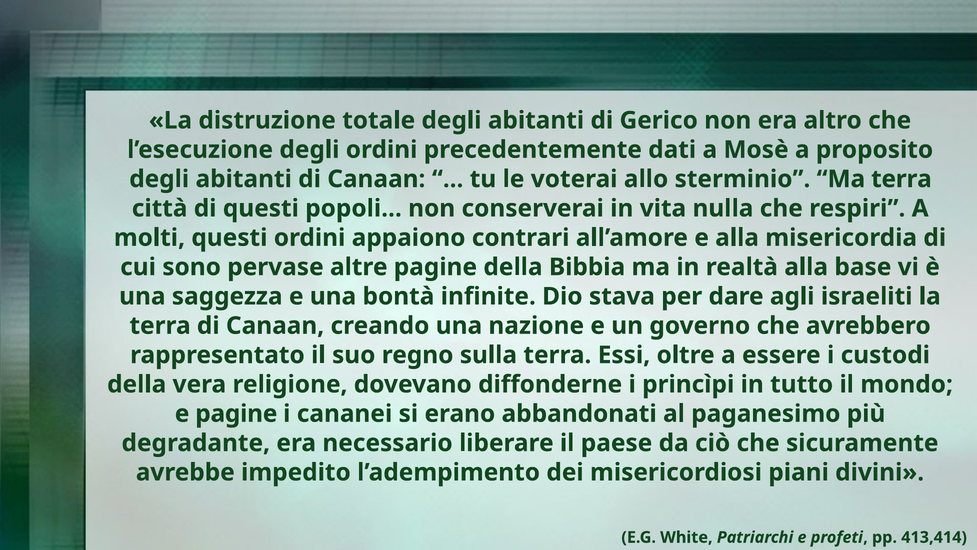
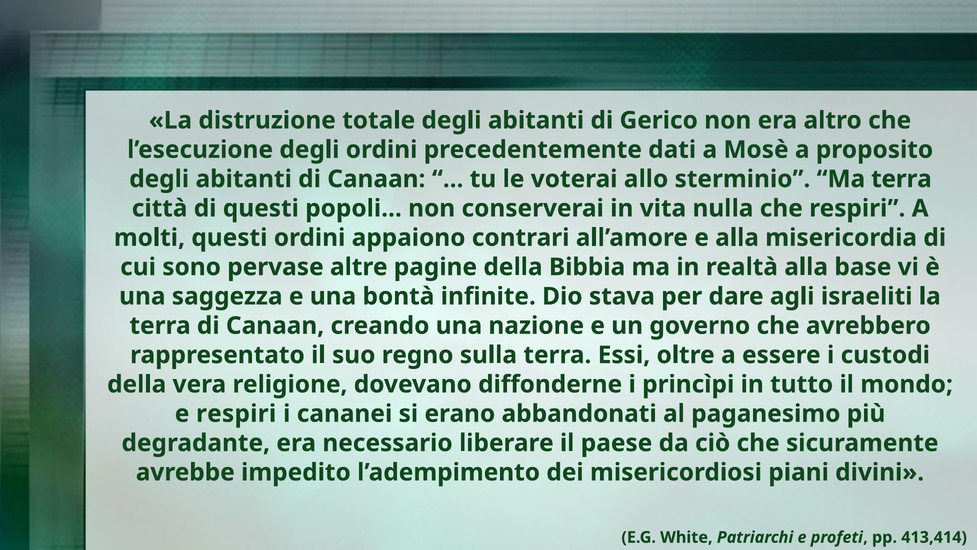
e pagine: pagine -> respiri (236, 413)
